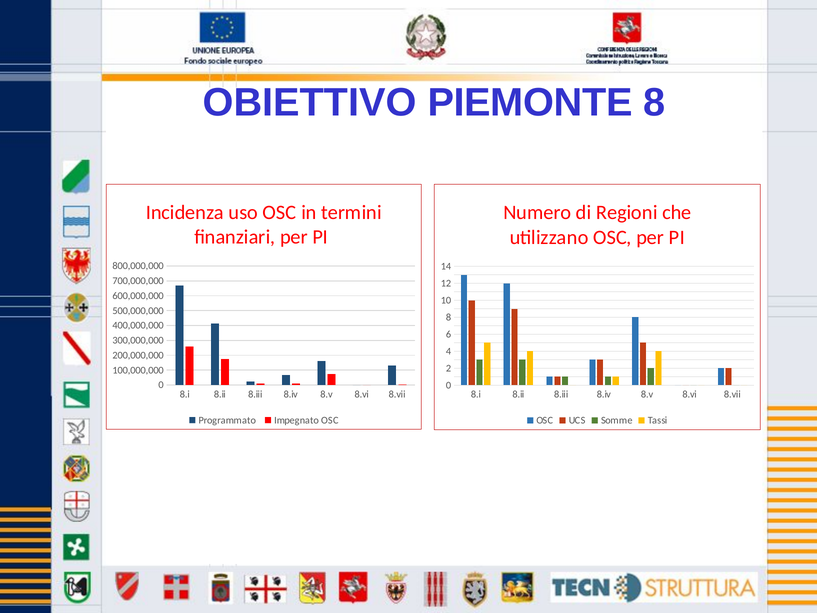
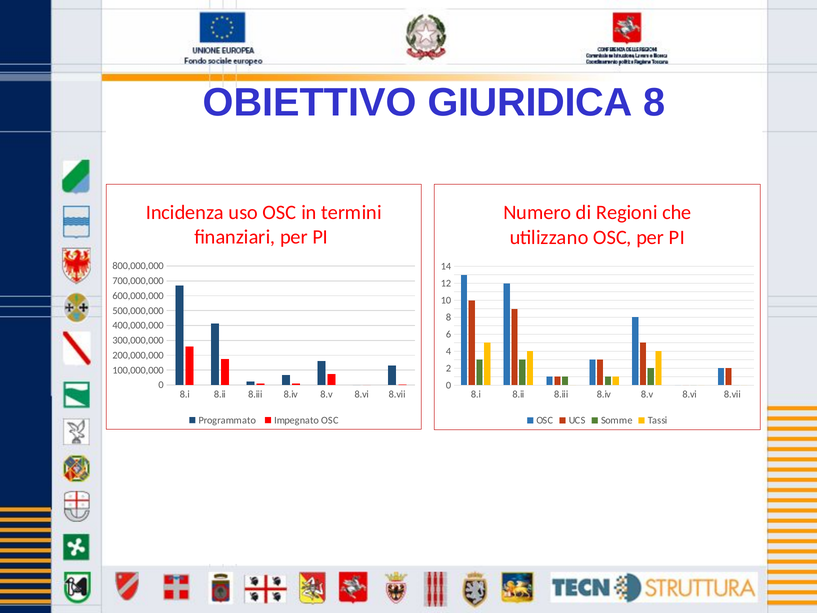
PIEMONTE: PIEMONTE -> GIURIDICA (530, 102)
